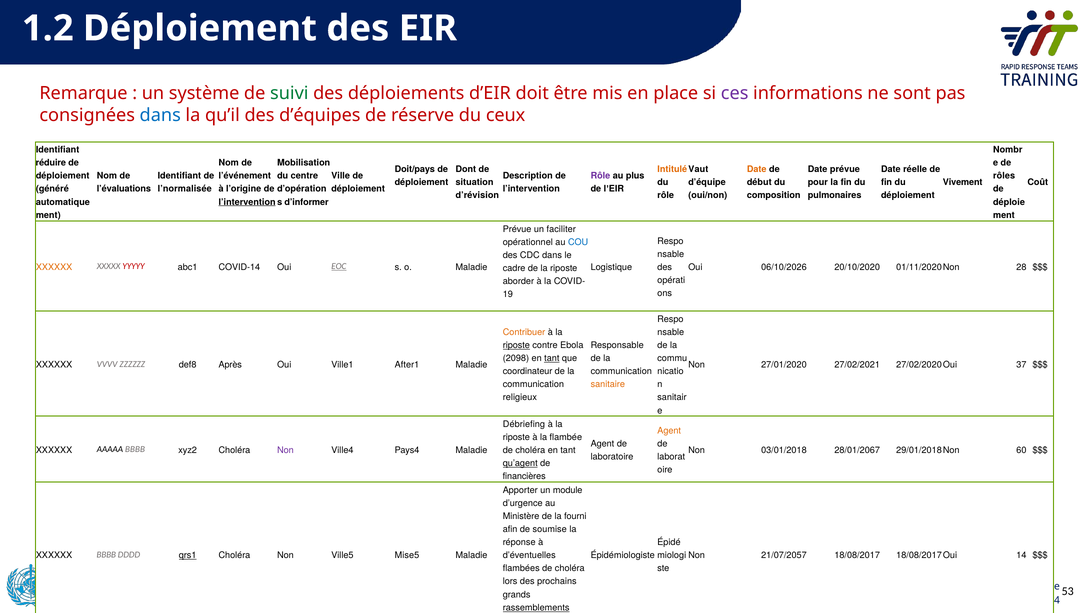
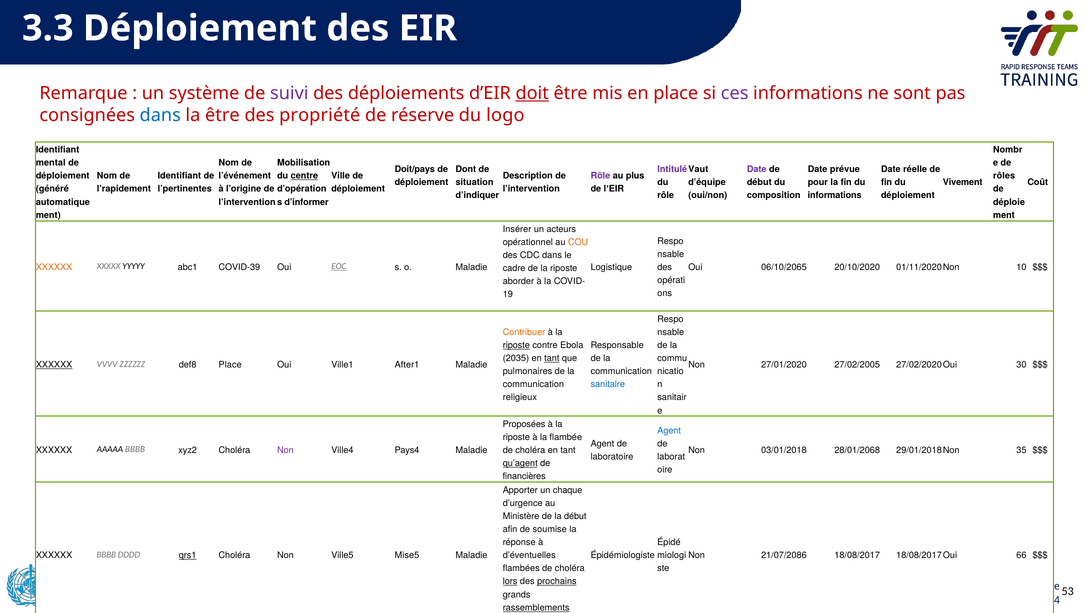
1.2: 1.2 -> 3.3 (48, 28)
suivi colour: green -> purple (289, 93)
doit underline: none -> present (532, 93)
la quʼil: quʼil -> être (222, 115)
dʼéquipes: dʼéquipes -> propriété (320, 115)
ceux: ceux -> logo (505, 115)
réduire: réduire -> mental (51, 163)
Intitulé colour: orange -> purple (672, 169)
Date colour: orange -> purple (757, 169)
centre underline: none -> present (304, 176)
l’évaluations: l’évaluations -> l’rapidement (124, 189)
l’normalisée: l’normalisée -> l’pertinentes (185, 189)
d’révision: d’révision -> d’indiquer (477, 196)
pulmonaires: pulmonaires -> informations (835, 196)
l’intervention underline: present -> none (247, 202)
Prévue: Prévue -> Insérer (517, 229)
faciliter: faciliter -> acteurs (561, 229)
COU colour: blue -> orange (578, 242)
YYYYY colour: red -> black (134, 266)
COVID-14: COVID-14 -> COVID-39 (239, 267)
06/10/2026: 06/10/2026 -> 06/10/2065 (784, 267)
28: 28 -> 10 (1021, 267)
2098: 2098 -> 2035 (516, 358)
XXXXXX underline: none -> present (54, 365)
def8 Après: Après -> Place (230, 365)
27/02/2021: 27/02/2021 -> 27/02/2005 (857, 365)
37: 37 -> 30 (1021, 365)
coordinateur: coordinateur -> pulmonaires (528, 371)
sanitaire colour: orange -> blue (608, 385)
Débriefing: Débriefing -> Proposées (524, 424)
Agent colour: orange -> blue (669, 431)
28/01/2067: 28/01/2067 -> 28/01/2068 (857, 450)
60: 60 -> 35 (1021, 450)
un module: module -> chaque (568, 490)
la fourni: fourni -> début (575, 516)
21/07/2057: 21/07/2057 -> 21/07/2086 (784, 555)
14: 14 -> 66 (1021, 555)
lors underline: none -> present (510, 582)
prochains underline: none -> present (557, 582)
